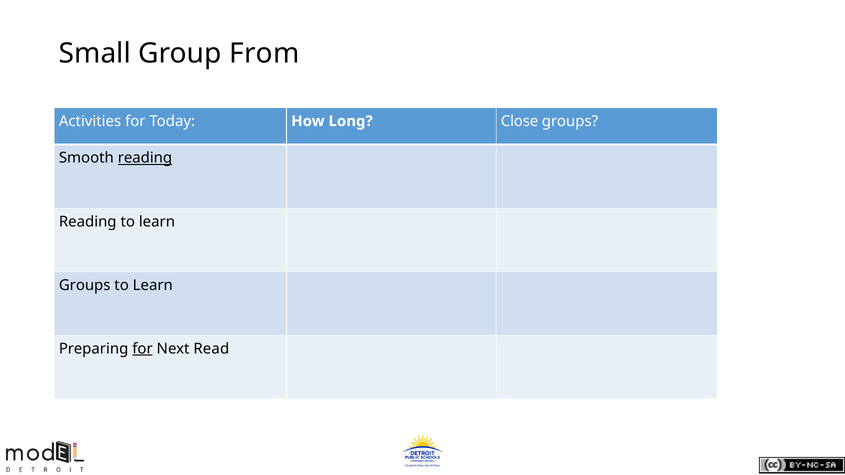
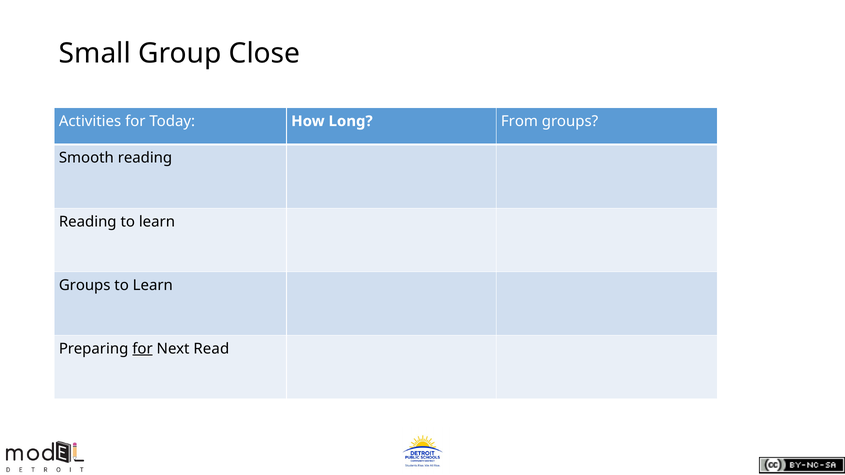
From: From -> Close (265, 53)
Close: Close -> From (519, 121)
reading underline: present -> none (145, 158)
